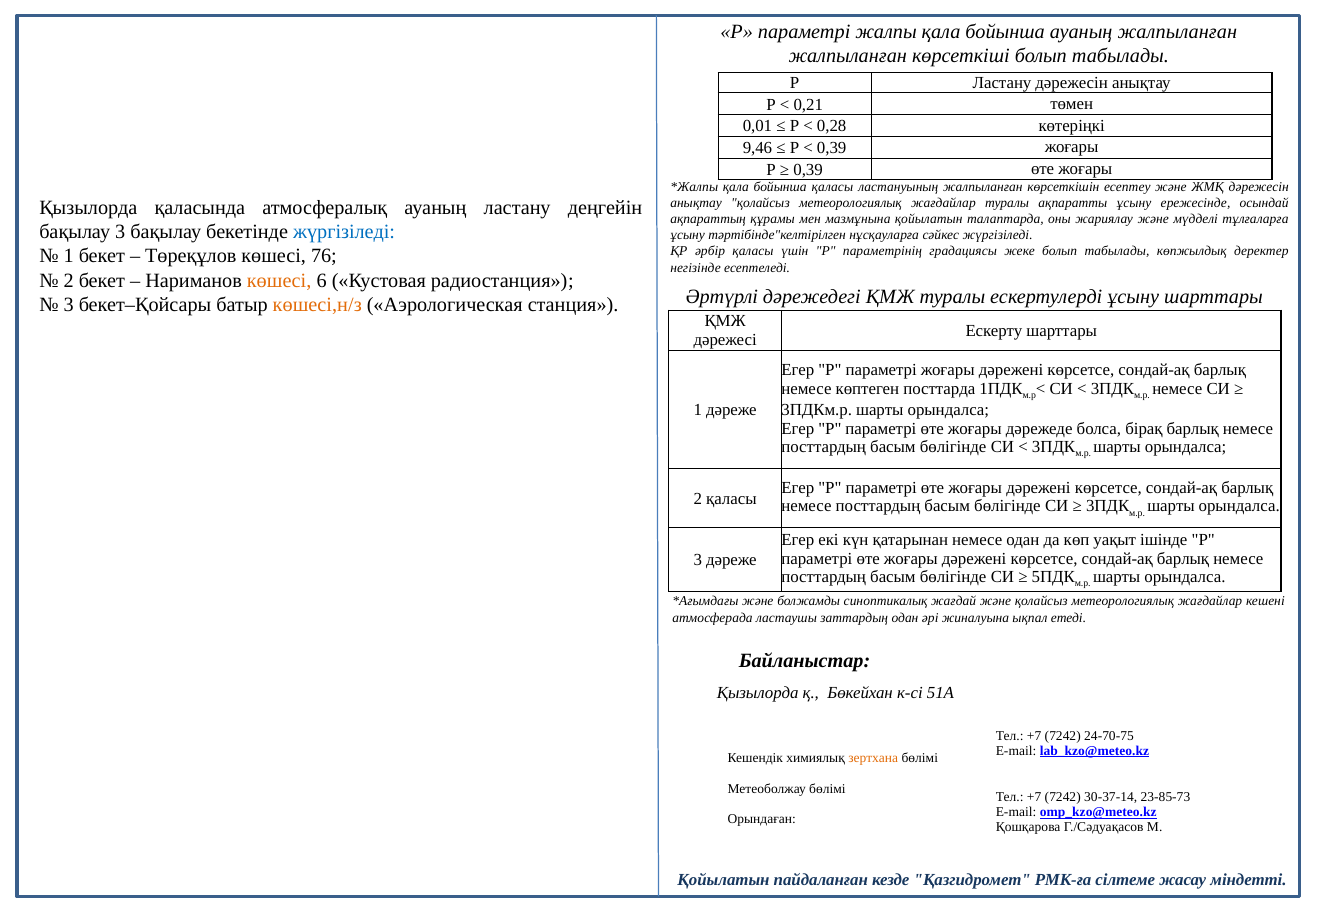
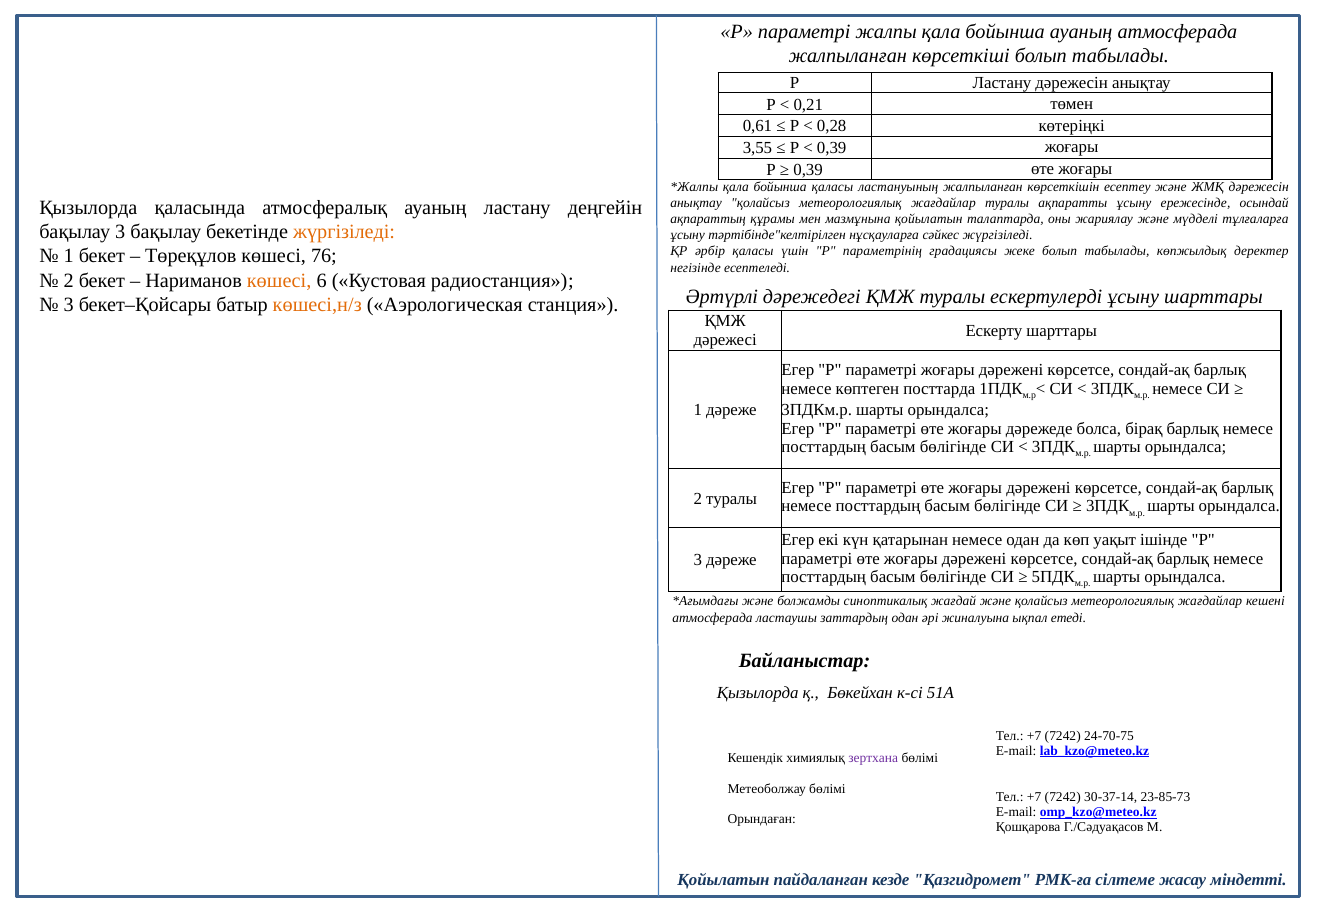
ауаның жалпыланған: жалпыланған -> атмосферада (1177, 32)
0,01: 0,01 -> 0,61 (757, 126)
9,46: 9,46 -> 3,55 (757, 148)
жүргізіледі colour: blue -> orange (344, 232)
2 қаласы: қаласы -> туралы (731, 498)
зертхана colour: orange -> purple (873, 758)
